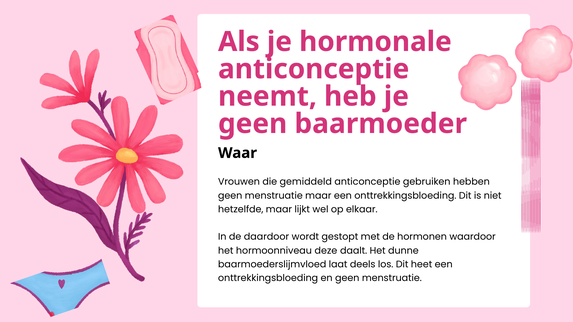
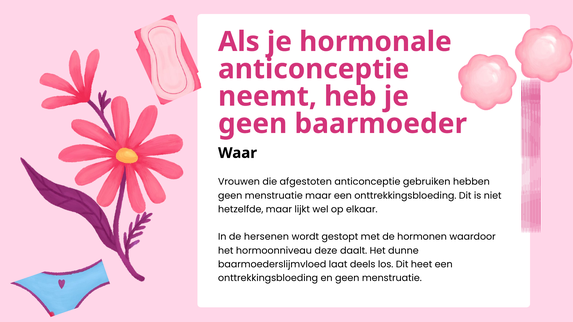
gemiddeld: gemiddeld -> afgestoten (306, 182)
daardoor: daardoor -> hersenen (266, 237)
